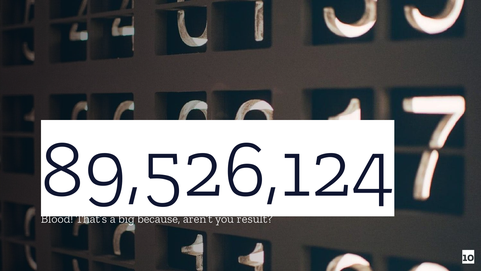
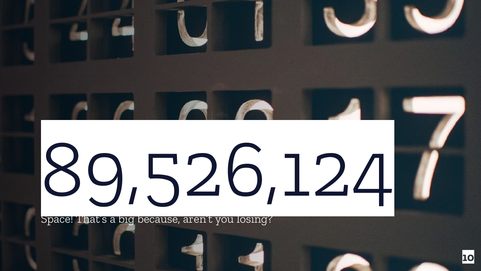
Blood: Blood -> Space (57, 218)
result: result -> losing (255, 218)
